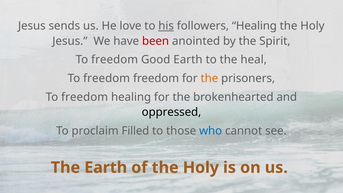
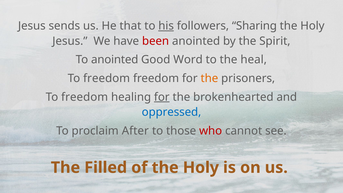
love: love -> that (130, 26)
followers Healing: Healing -> Sharing (254, 26)
freedom: freedom -> anointed (115, 60)
Good Earth: Earth -> Word (188, 60)
for underline: none -> present (162, 97)
oppressed colour: black -> blue (171, 112)
Filled: Filled -> After (135, 131)
who colour: blue -> red (211, 131)
The Earth: Earth -> Filled (106, 168)
